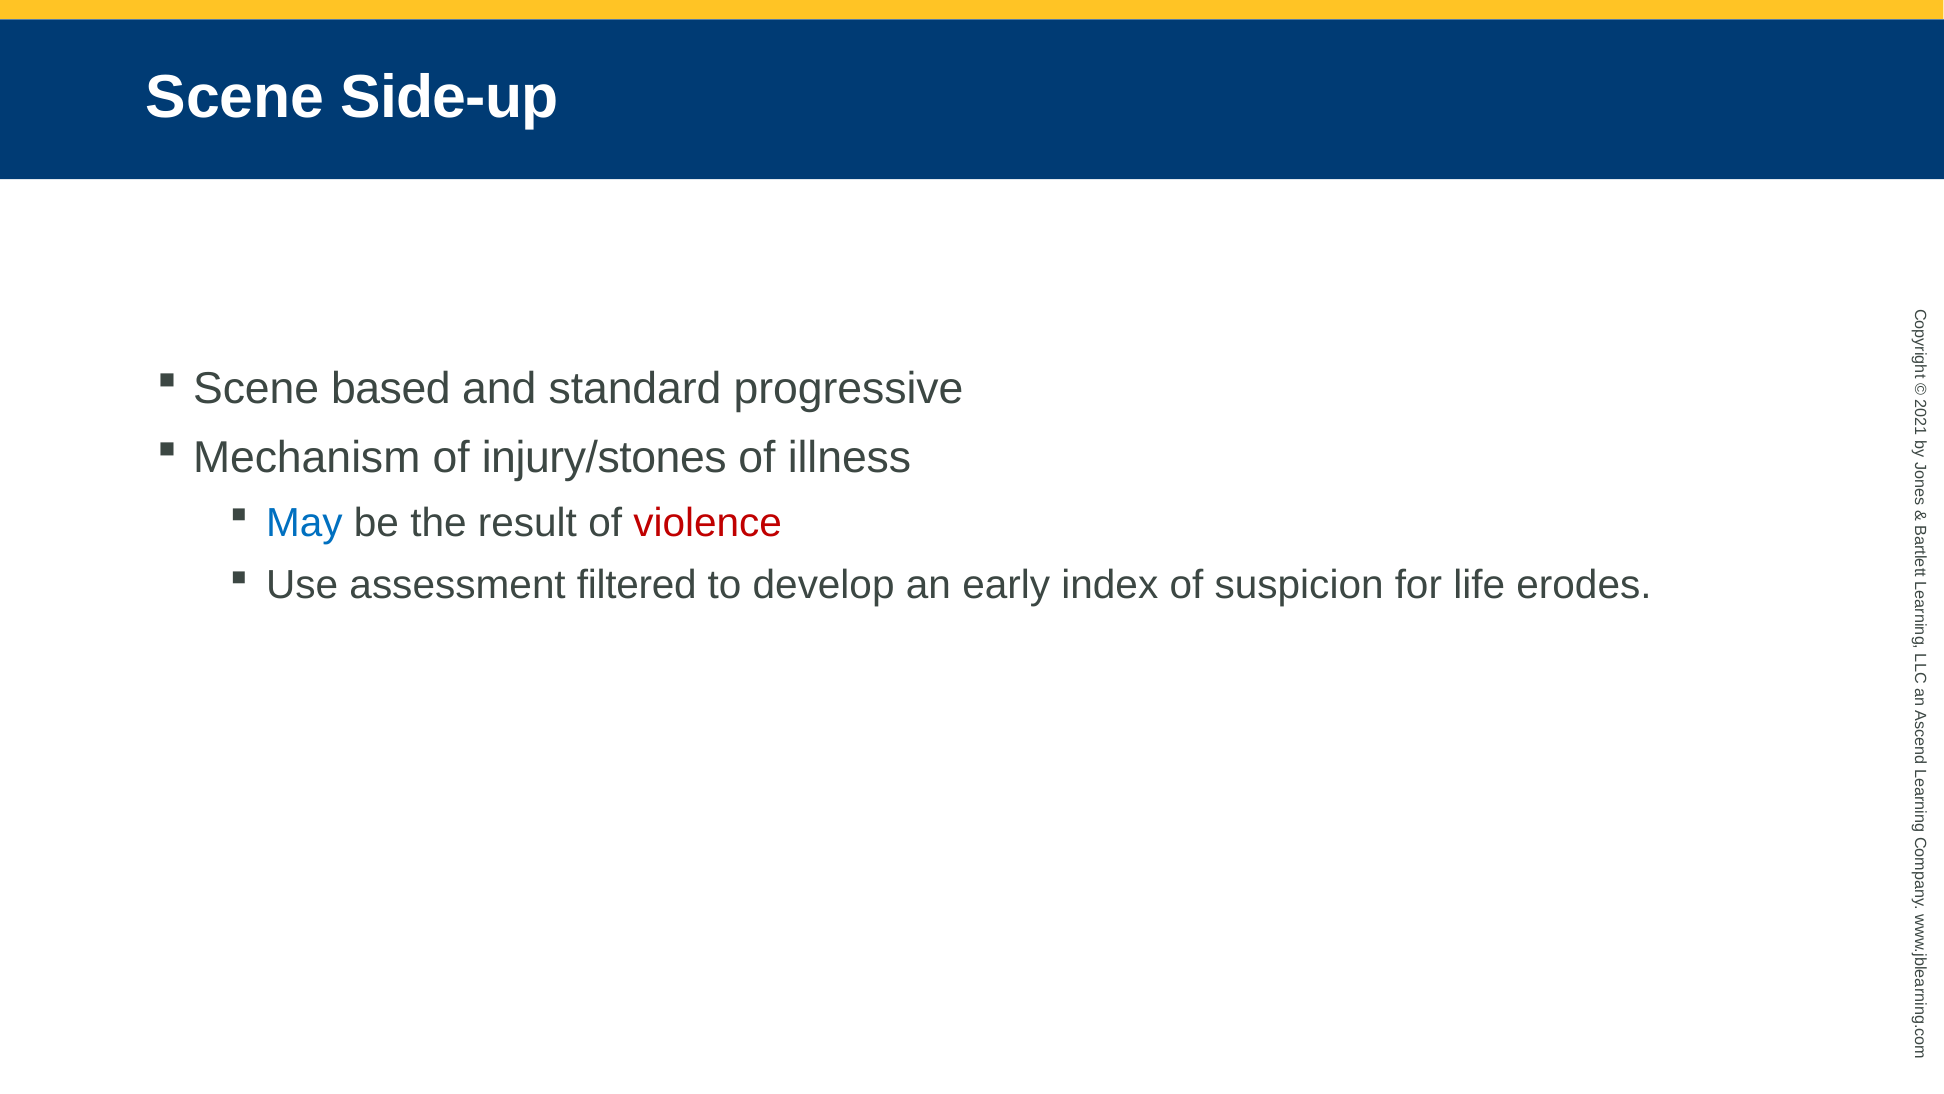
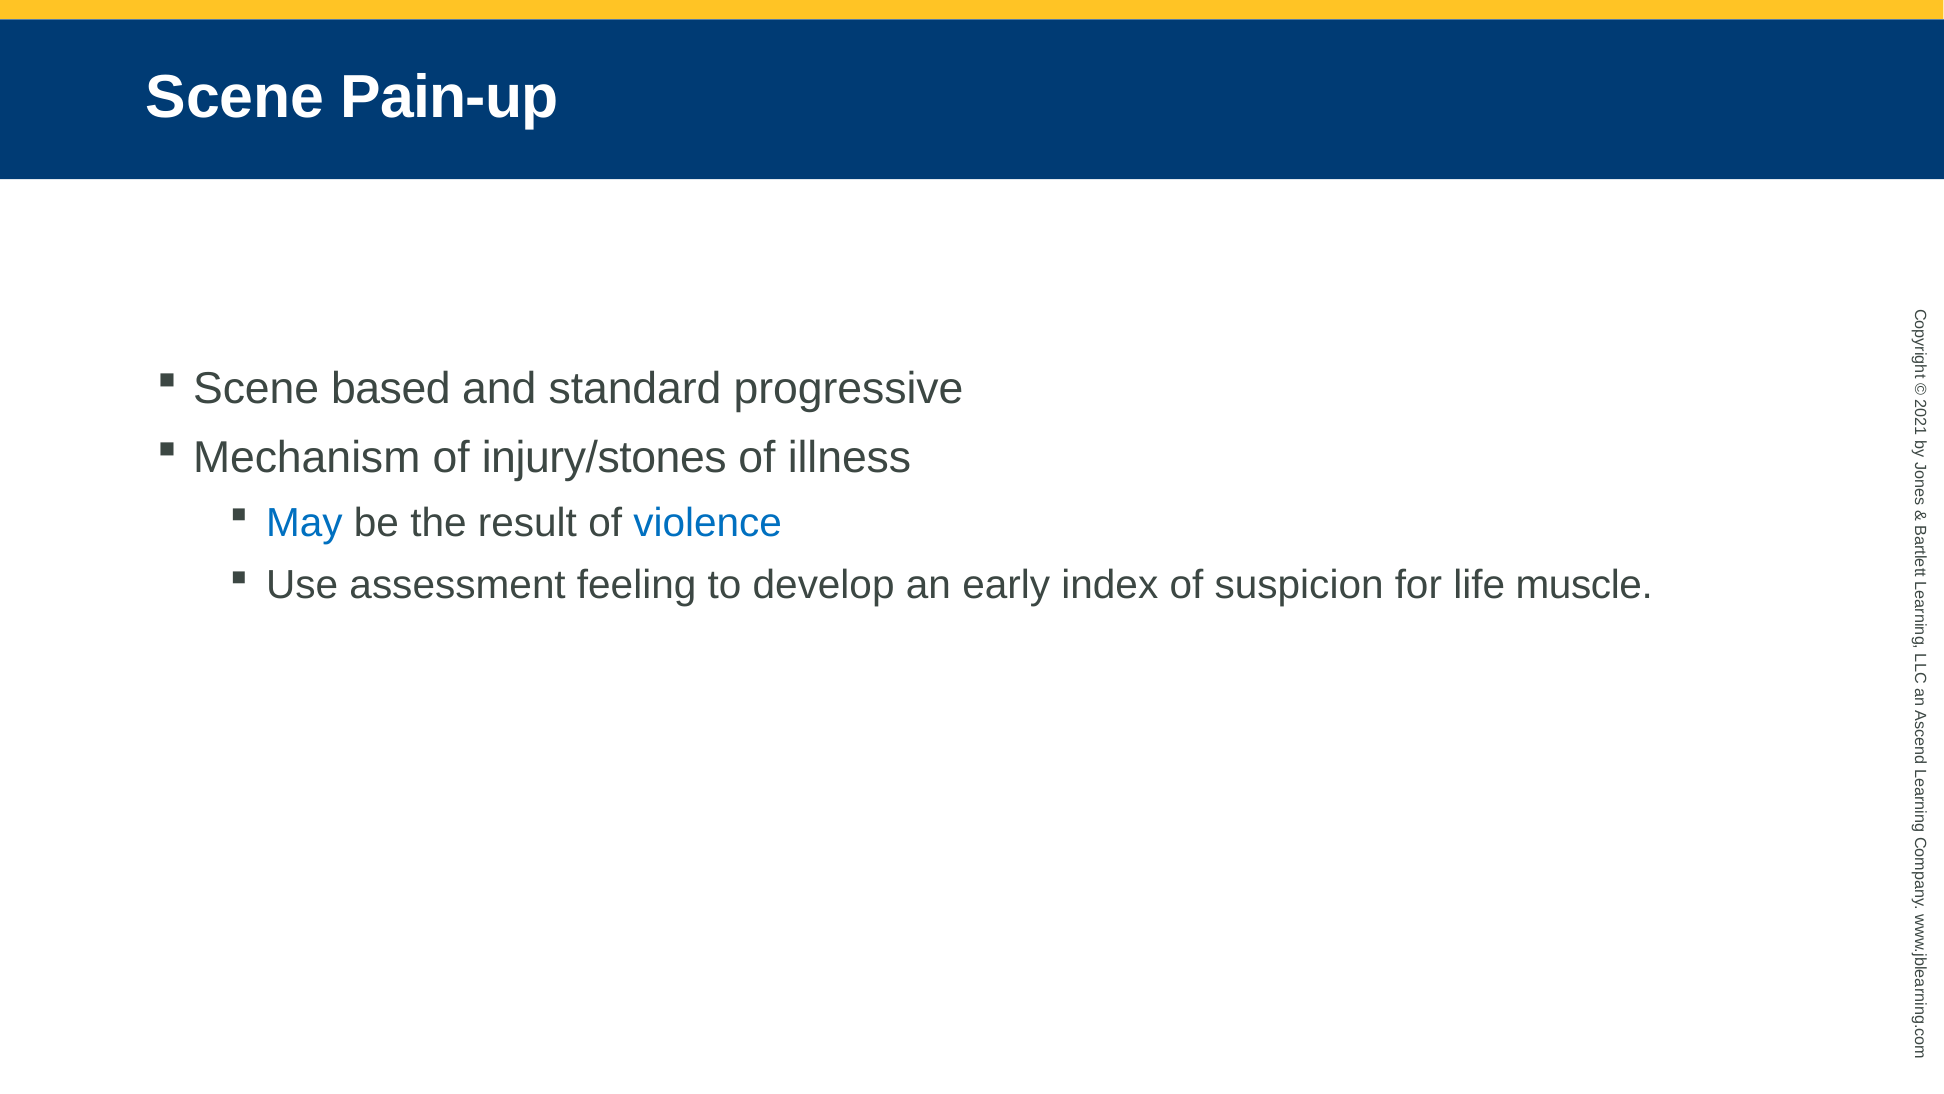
Side-up: Side-up -> Pain-up (450, 98)
violence colour: red -> blue (708, 522)
filtered: filtered -> feeling (637, 585)
erodes: erodes -> muscle (1584, 585)
